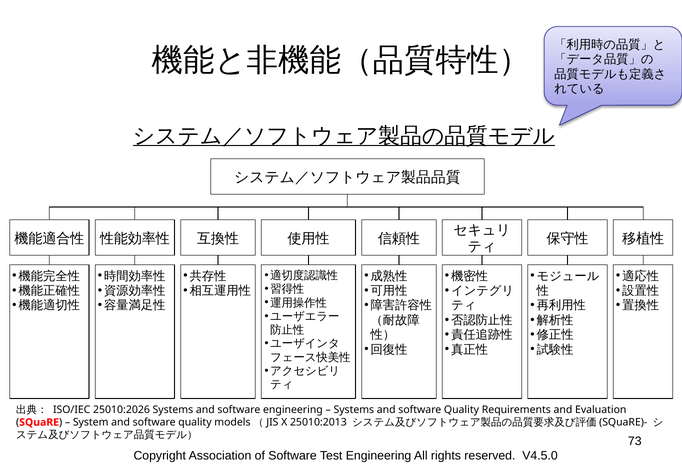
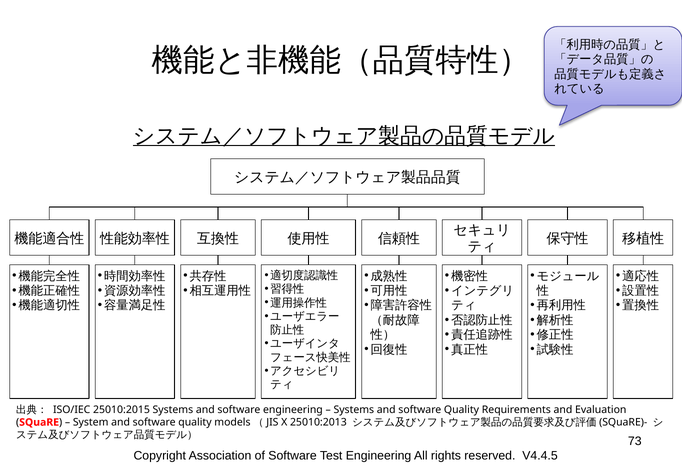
25010:2026: 25010:2026 -> 25010:2015 (121, 410)
V4.5.0: V4.5.0 -> V4.4.5 (540, 456)
